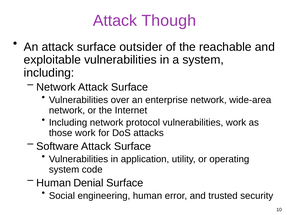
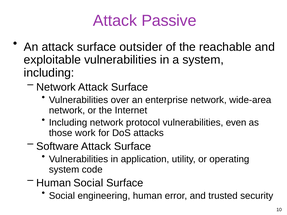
Though: Though -> Passive (169, 21)
vulnerabilities work: work -> even (236, 123)
Human Denial: Denial -> Social (88, 183)
